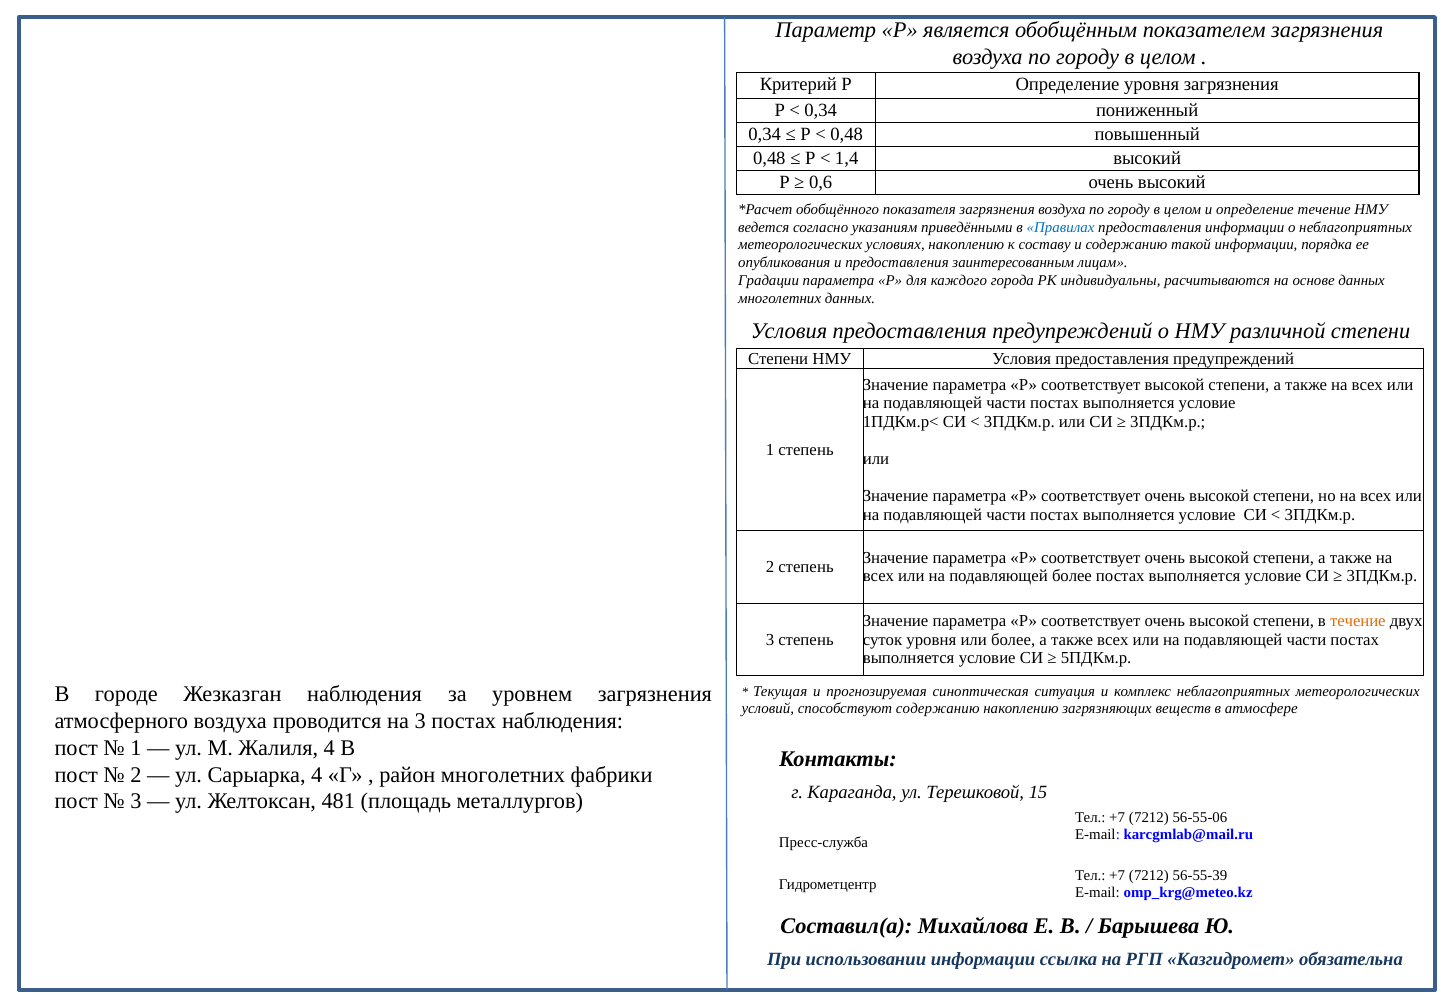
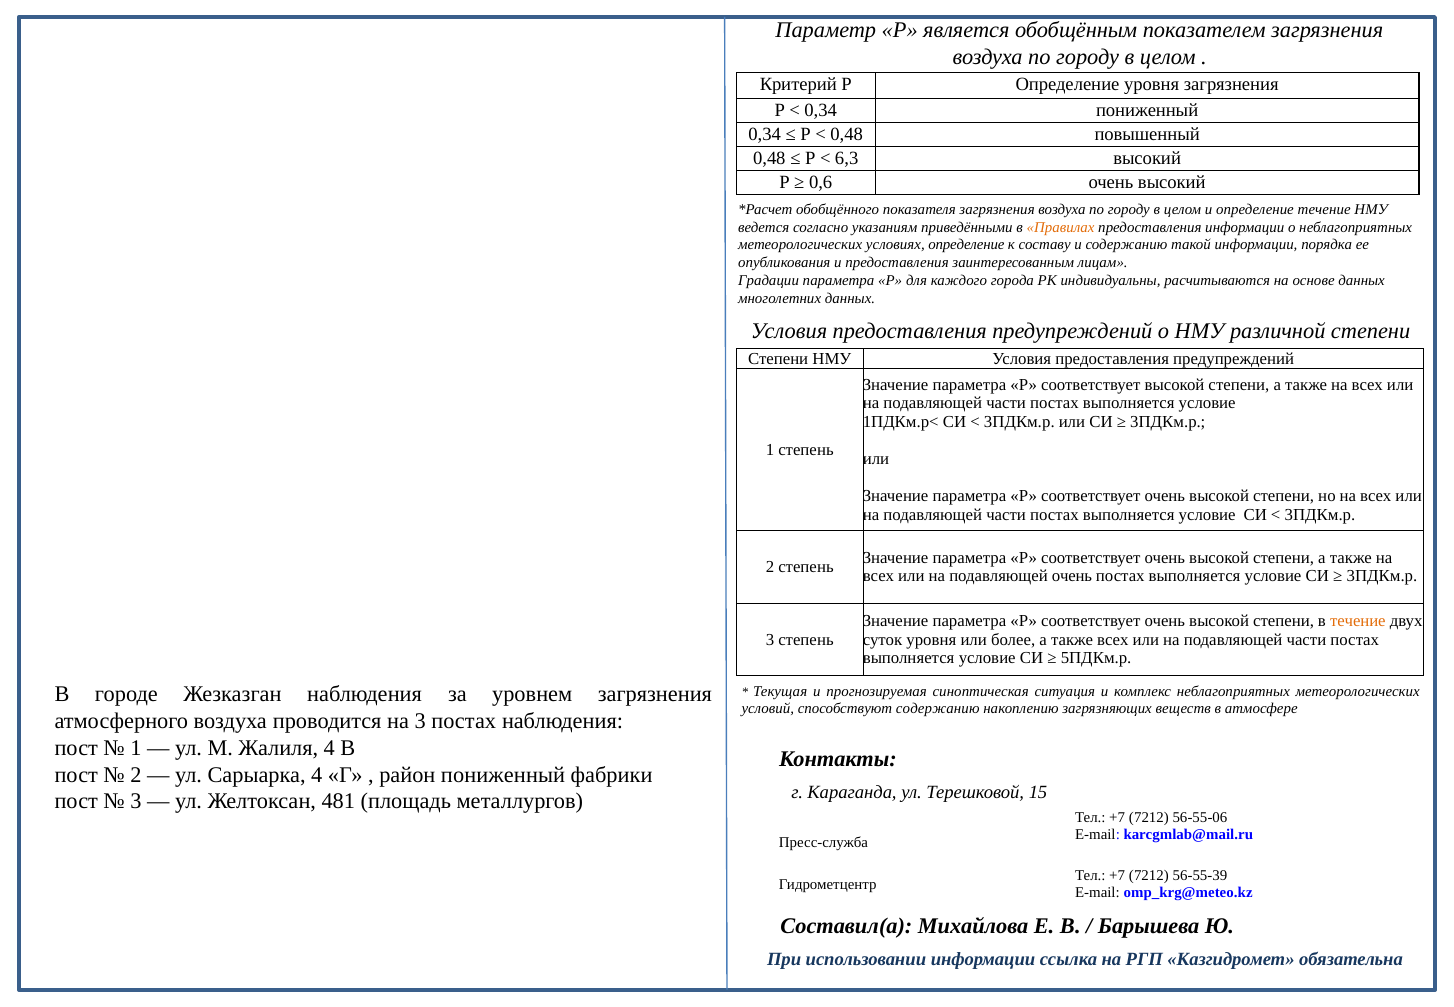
1,4: 1,4 -> 6,3 (847, 158)
Правилах colour: blue -> orange (1061, 227)
условиях накоплению: накоплению -> определение (966, 245)
подавляющей более: более -> очень (1072, 576)
район многолетних: многолетних -> пониженный (503, 774)
